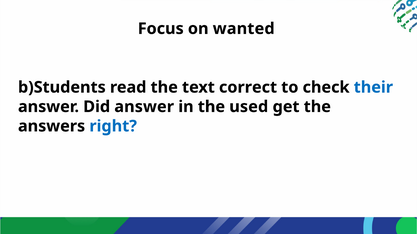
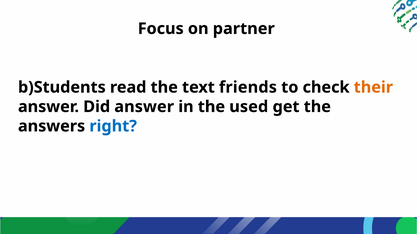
wanted: wanted -> partner (244, 29)
correct: correct -> friends (248, 87)
their colour: blue -> orange (373, 87)
